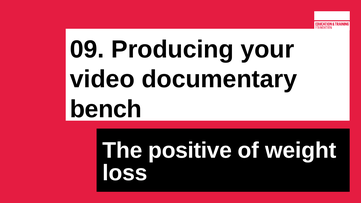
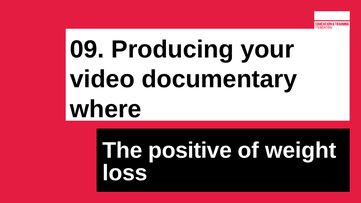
bench: bench -> where (106, 109)
